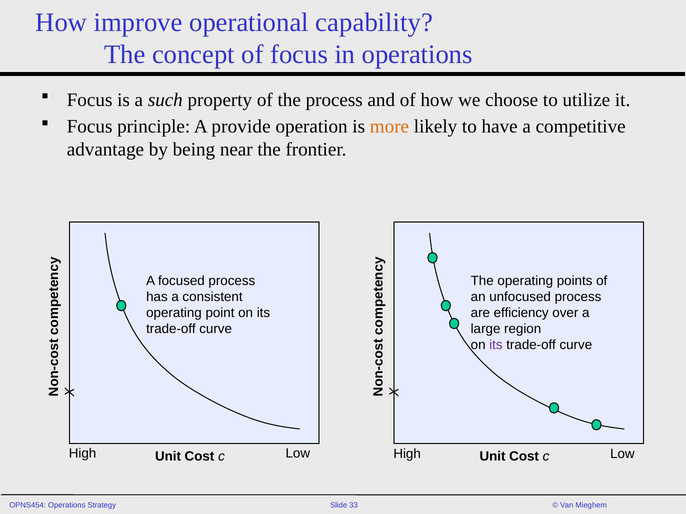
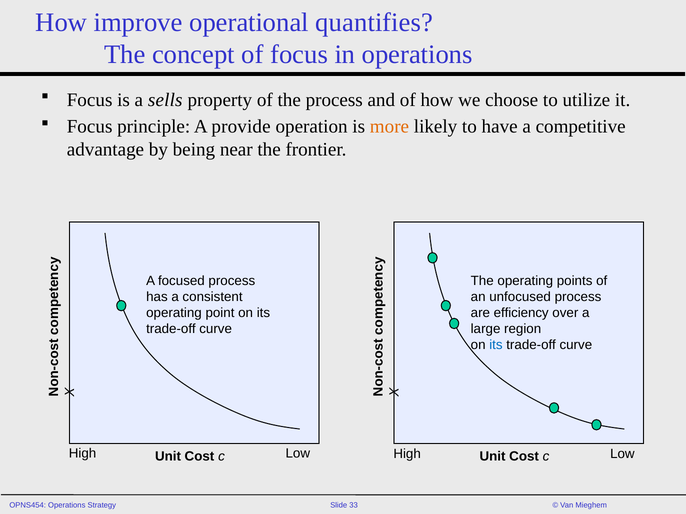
capability: capability -> quantifies (374, 23)
such: such -> sells (165, 100)
its colour: purple -> blue (496, 345)
